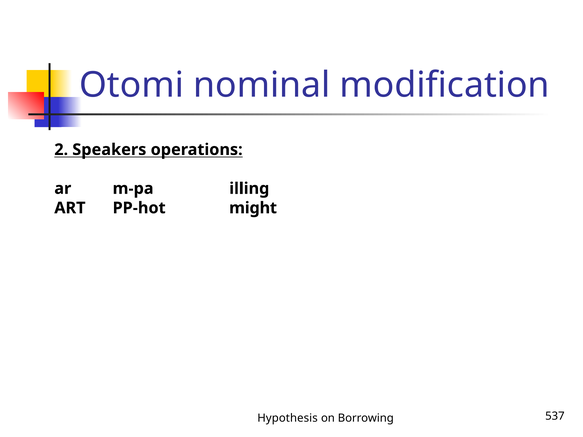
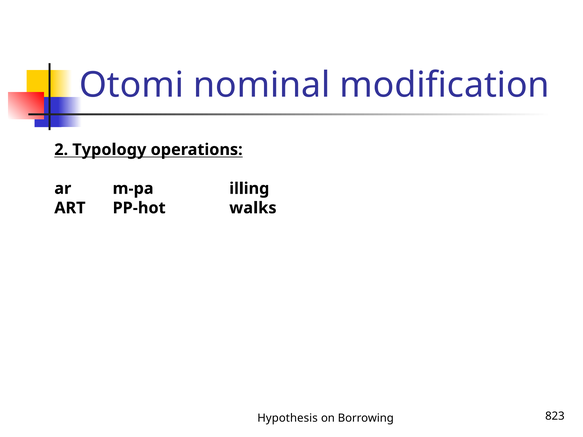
Speakers: Speakers -> Typology (109, 150)
might: might -> walks (253, 208)
537: 537 -> 823 (555, 416)
